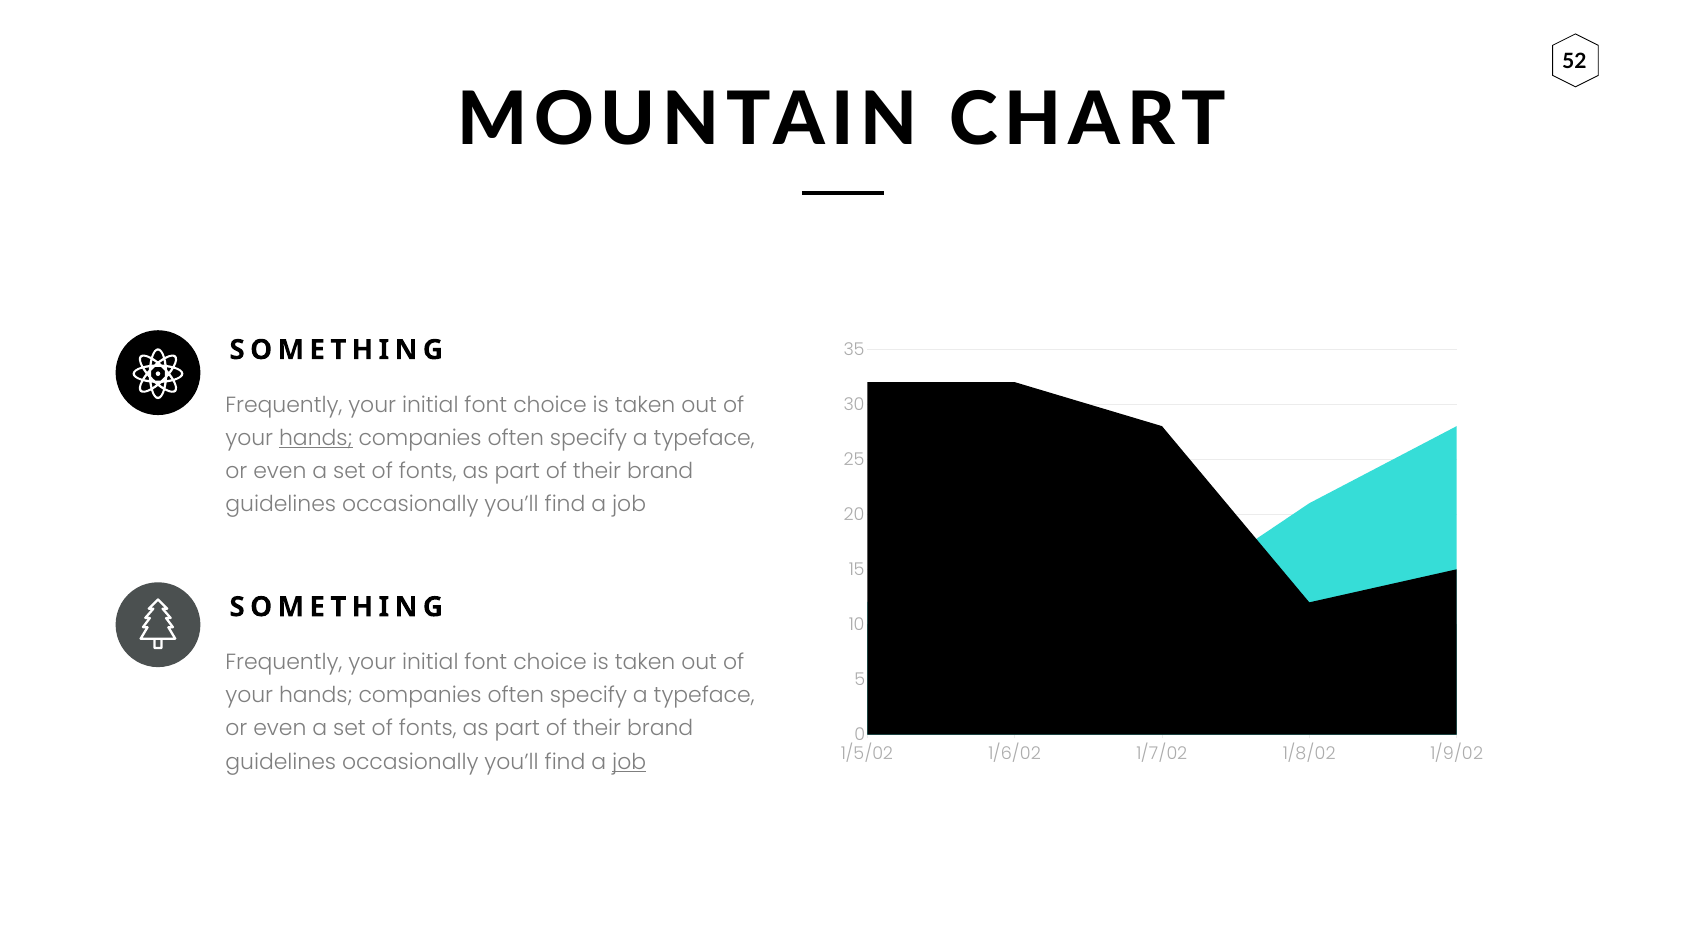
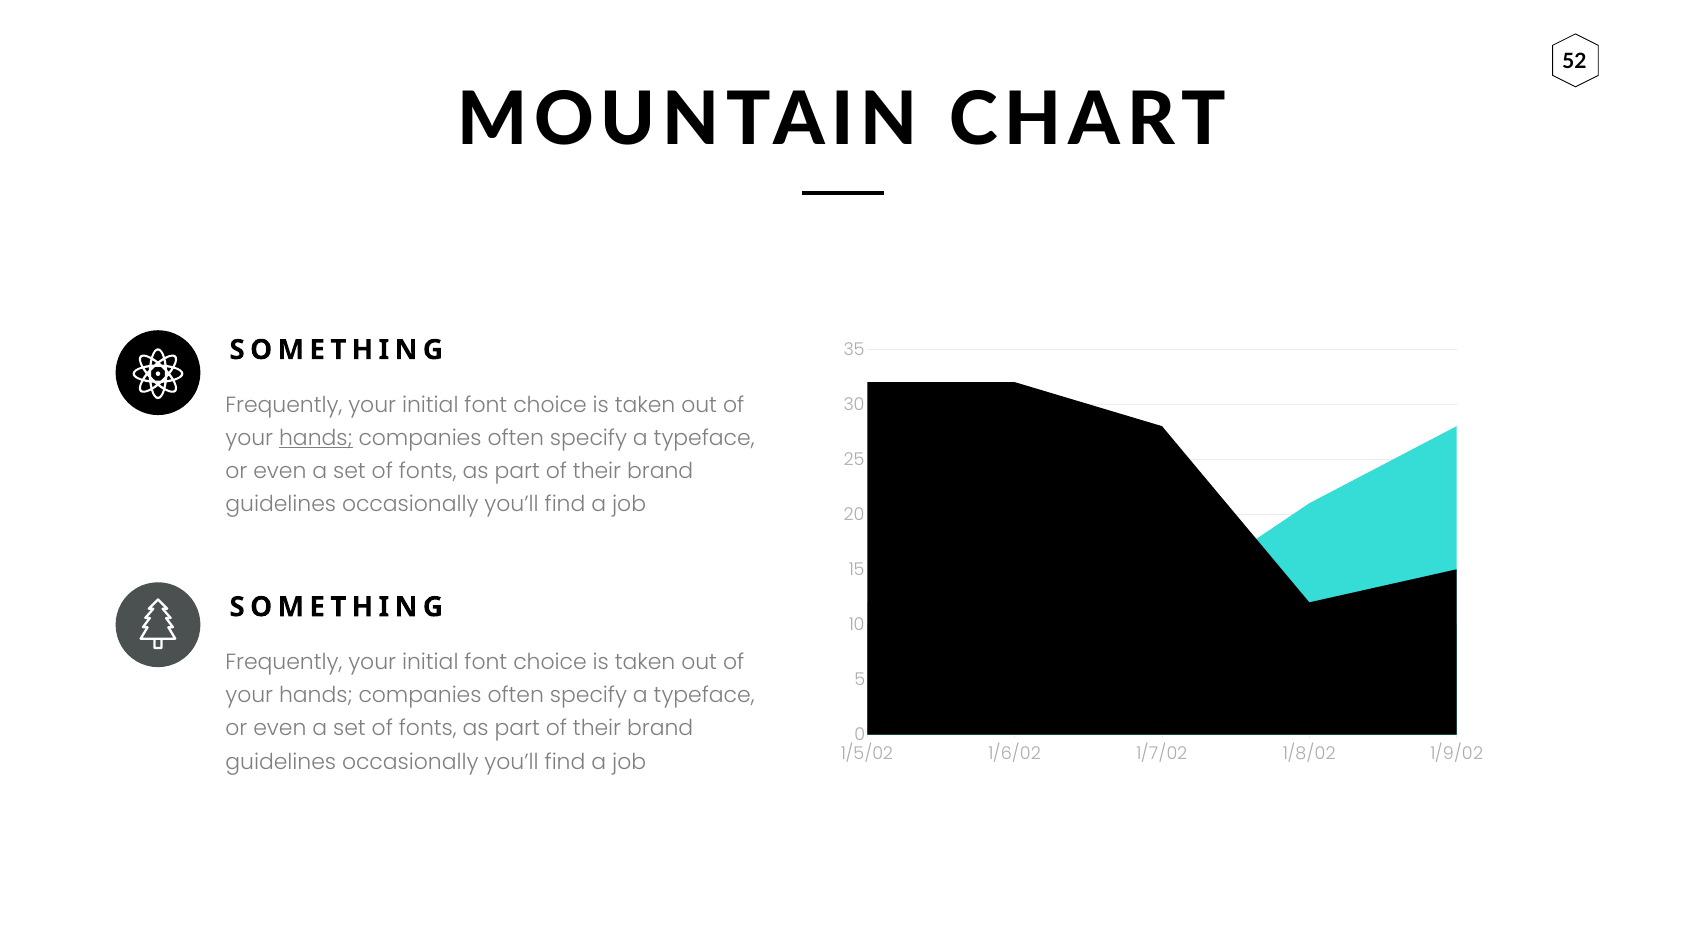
job underline: present -> none (629, 762)
